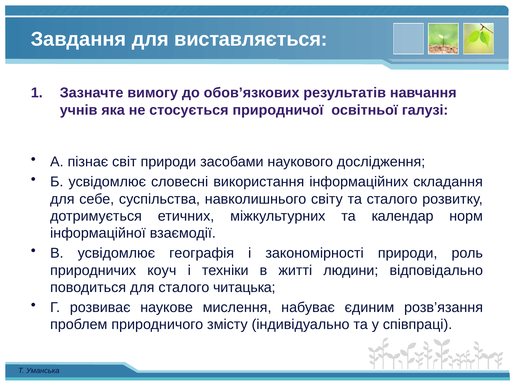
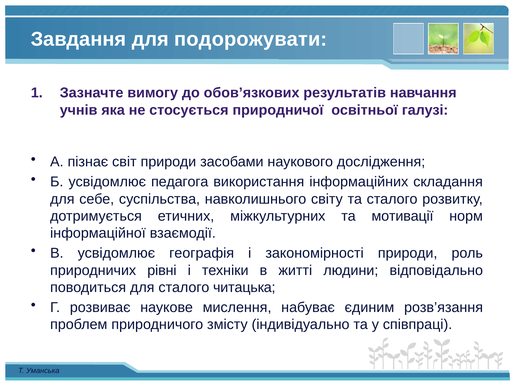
виставляється: виставляється -> подорожувати (251, 39)
словесні: словесні -> педагога (180, 182)
календар: календар -> мотивації (403, 216)
коуч: коуч -> рівні (162, 271)
